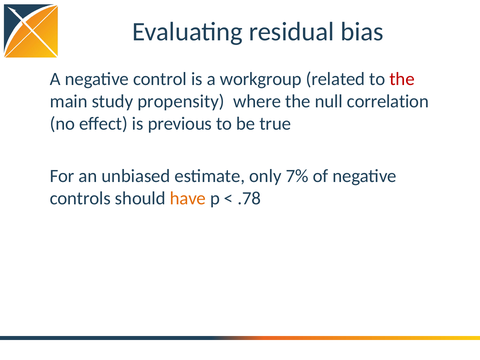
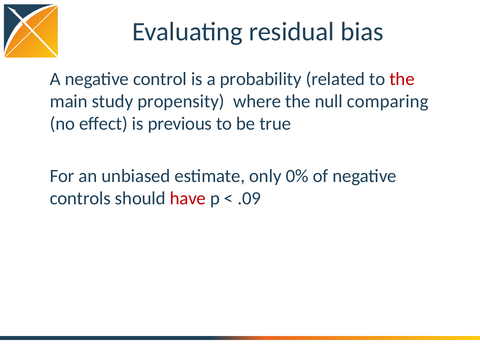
workgroup: workgroup -> probability (261, 79)
correlation: correlation -> comparing (388, 101)
7%: 7% -> 0% (297, 176)
have colour: orange -> red (188, 198)
.78: .78 -> .09 (249, 198)
